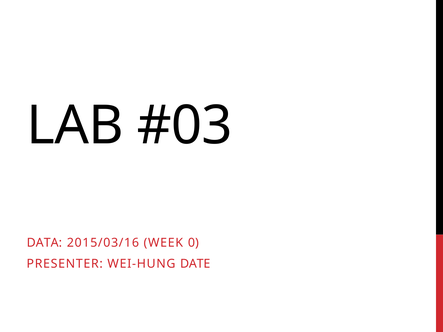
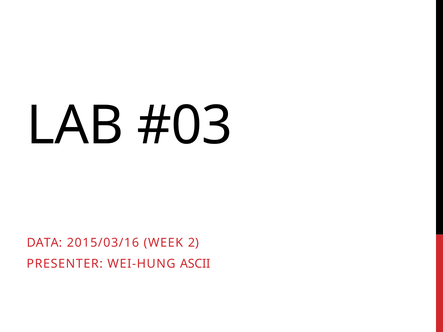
0: 0 -> 2 (193, 243)
DATE: DATE -> ASCII (195, 264)
